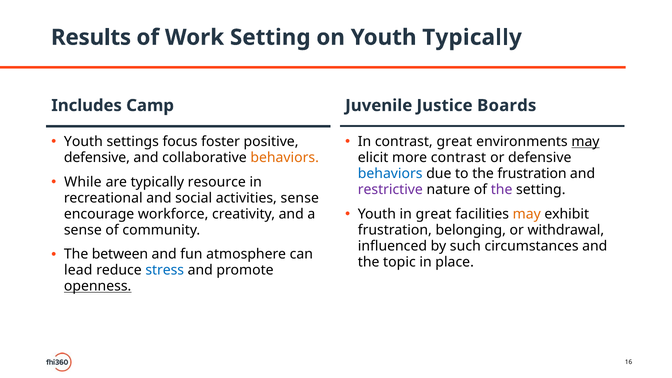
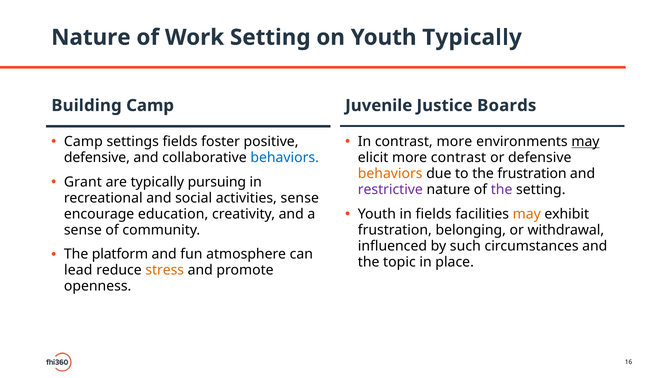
Results: Results -> Nature (91, 37)
Includes: Includes -> Building (86, 106)
Youth: Youth -> Camp (83, 142)
settings focus: focus -> fields (180, 142)
contrast great: great -> more (454, 142)
behaviors colour: orange -> blue (285, 158)
behaviors colour: blue -> orange (390, 174)
While: While -> Grant (83, 182)
resource: resource -> pursuing (217, 182)
in great: great -> fields (434, 214)
workforce: workforce -> education (173, 214)
between: between -> platform (120, 254)
stress colour: blue -> orange (165, 270)
openness underline: present -> none (98, 286)
